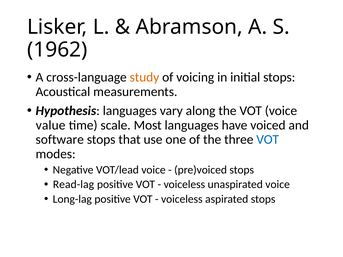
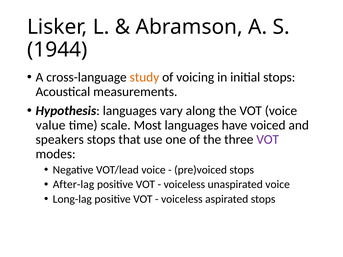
1962: 1962 -> 1944 (57, 50)
software: software -> speakers (60, 140)
VOT colour: blue -> purple (268, 140)
Read-lag: Read-lag -> After-lag (74, 185)
